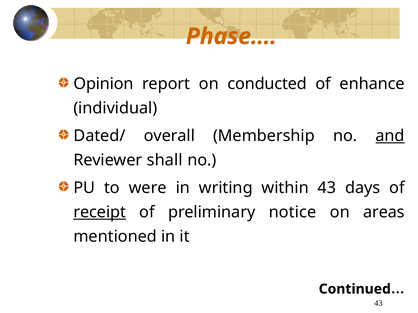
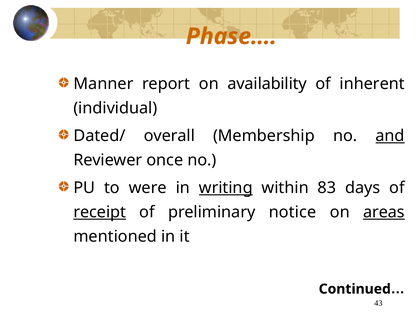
Opinion: Opinion -> Manner (103, 84)
conducted: conducted -> availability (267, 84)
enhance: enhance -> inherent (372, 84)
shall: shall -> once (165, 160)
writing underline: none -> present (226, 188)
within 43: 43 -> 83 (327, 188)
areas underline: none -> present (384, 213)
